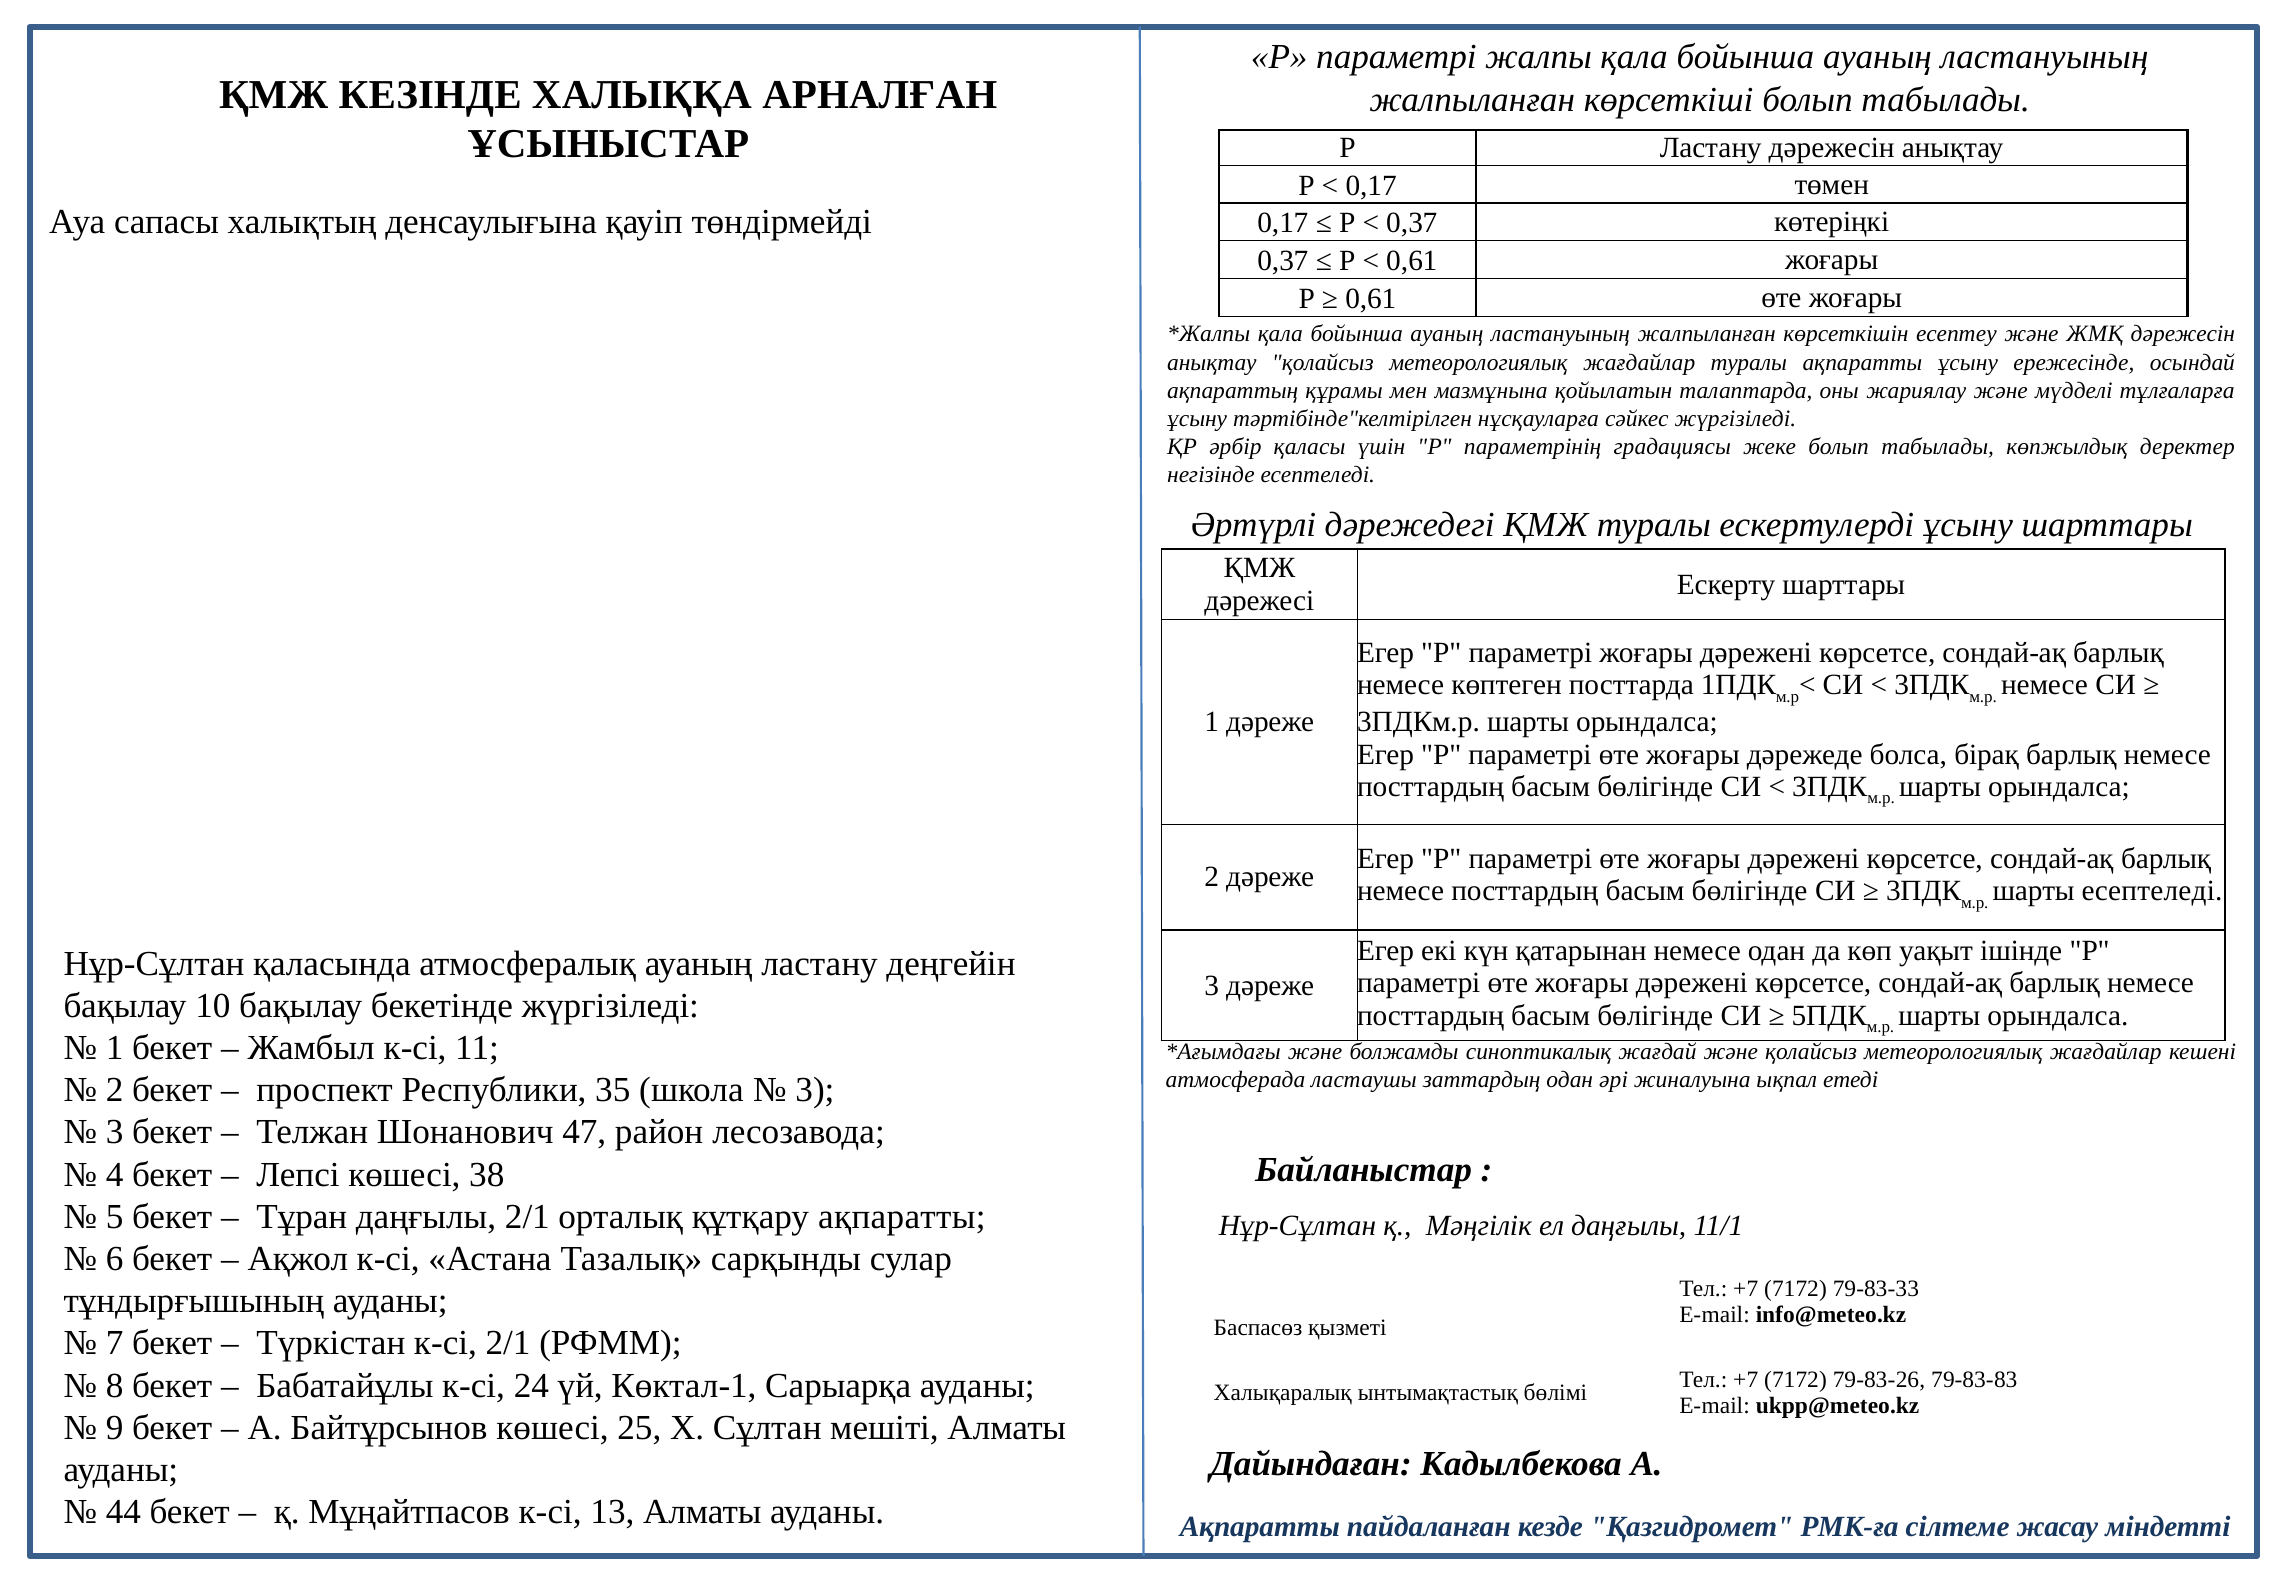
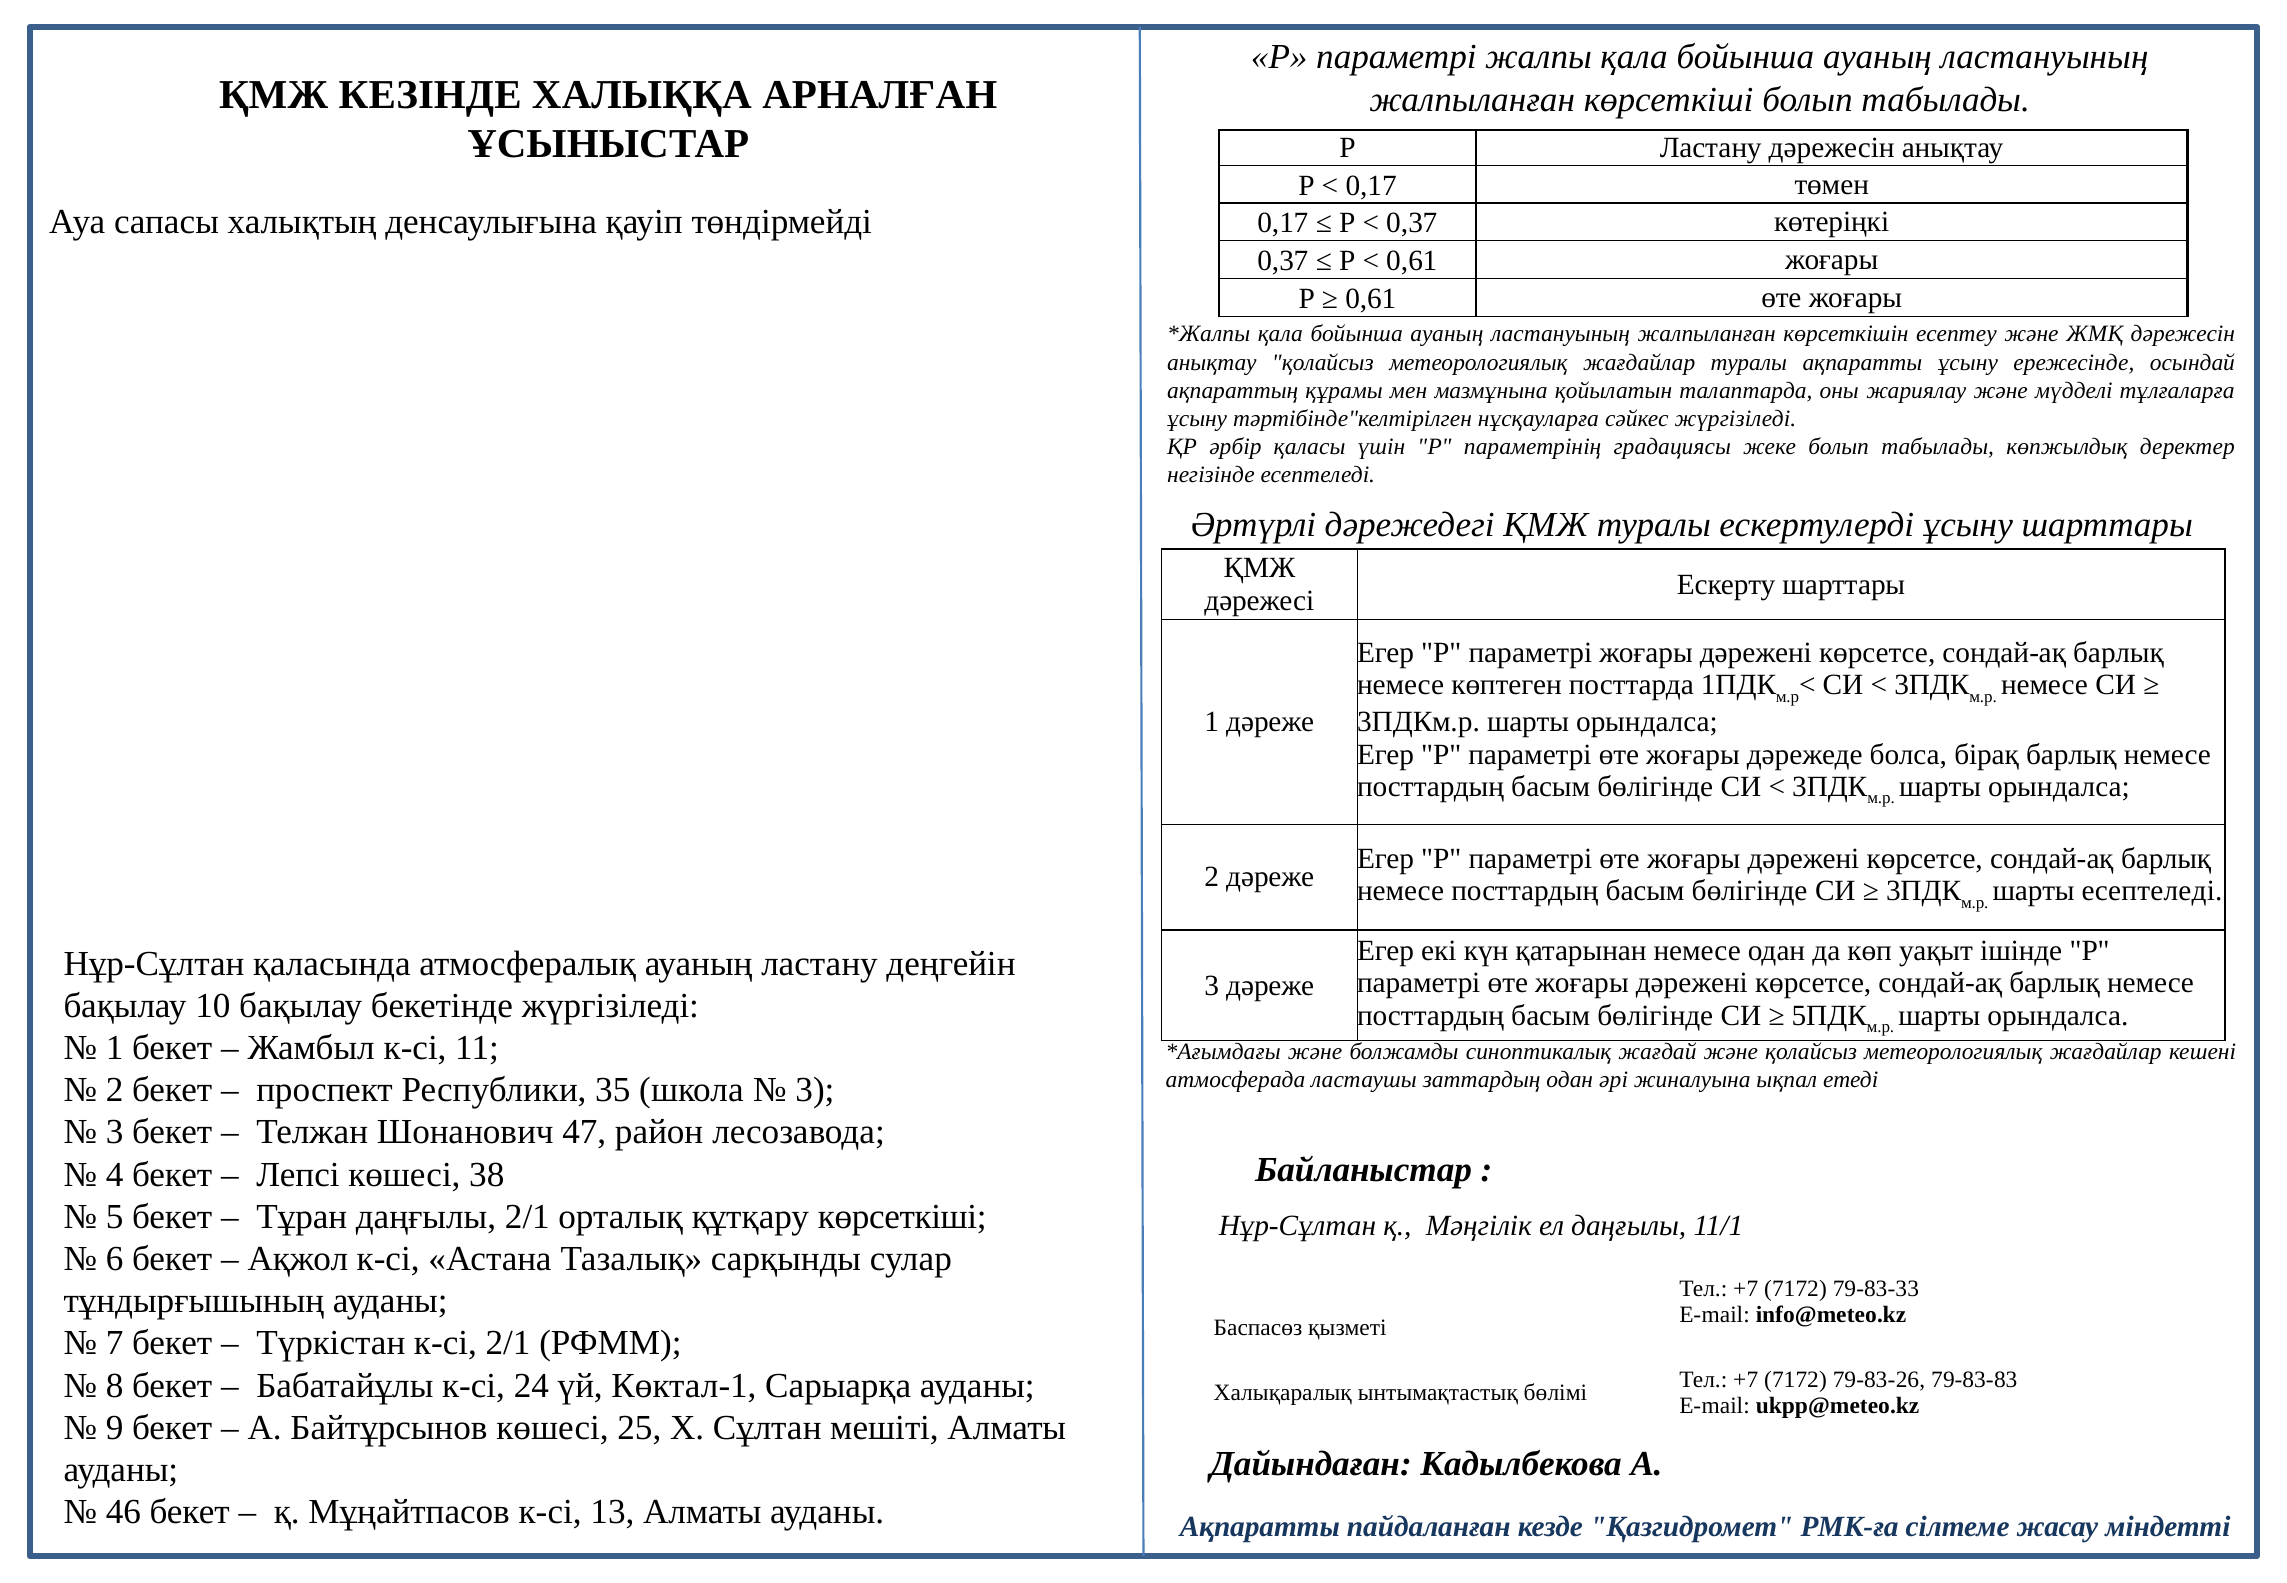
құтқару ақпаратты: ақпаратты -> көрсеткіші (902, 1217)
44: 44 -> 46 (123, 1513)
